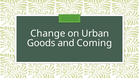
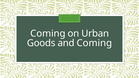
Change: Change -> Coming (48, 34)
